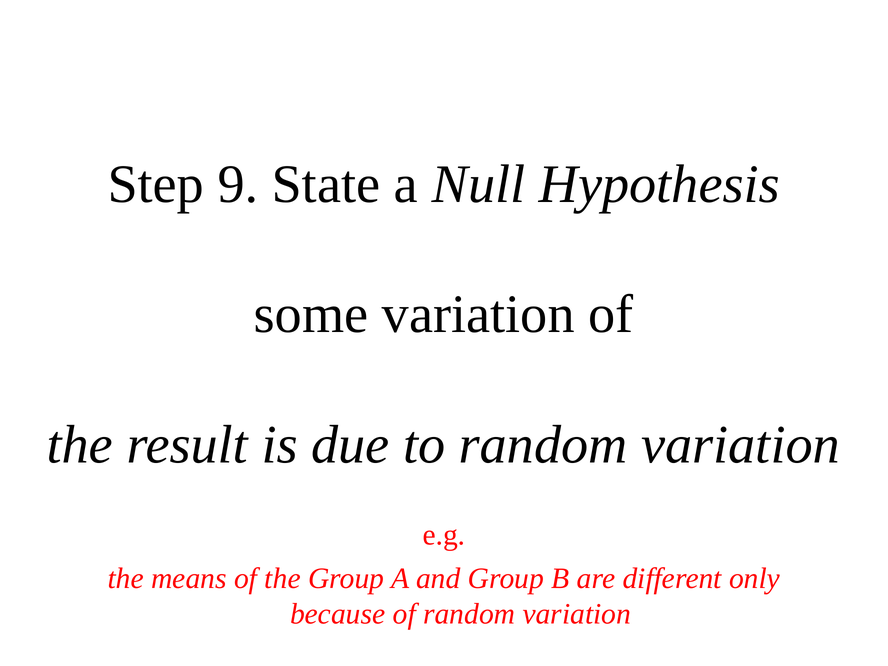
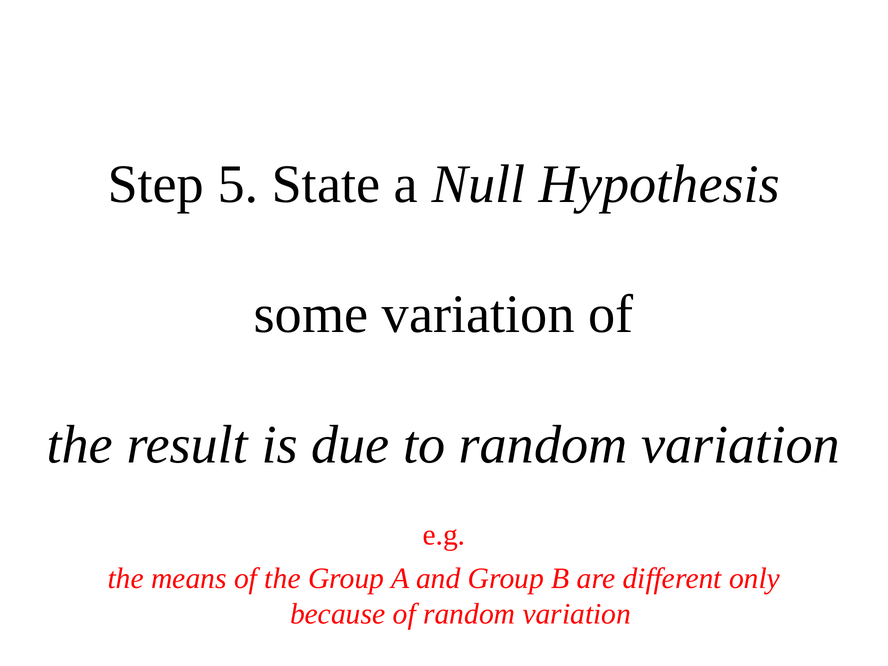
9: 9 -> 5 (238, 184)
